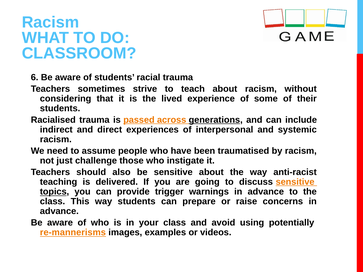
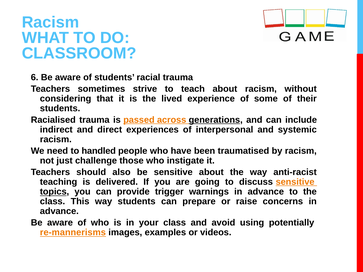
assume: assume -> handled (99, 151)
